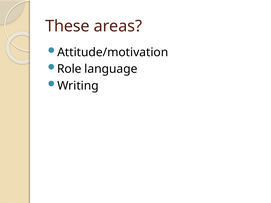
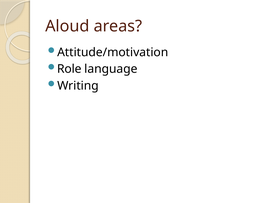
These: These -> Aloud (67, 26)
